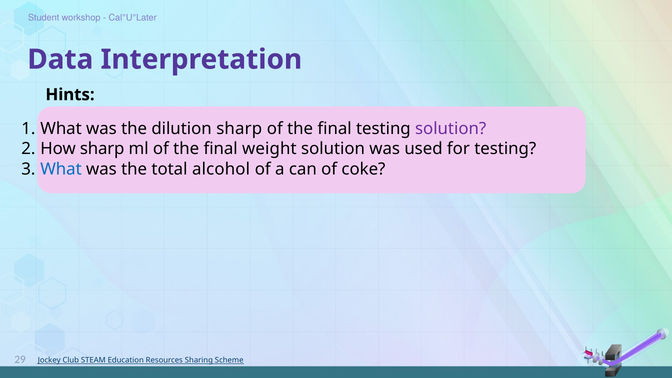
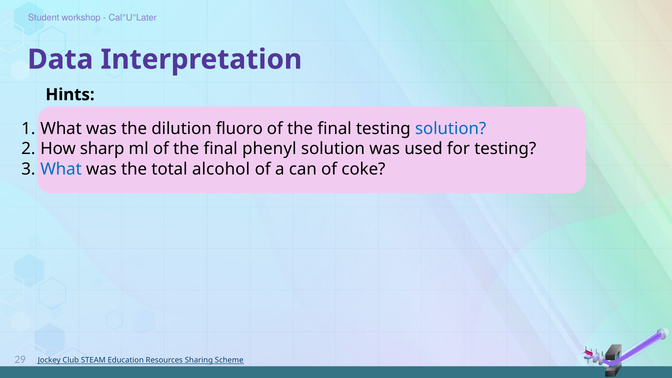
dilution sharp: sharp -> fluoro (239, 129)
solution colour: purple -> blue (451, 129)
weight: weight -> phenyl (269, 149)
